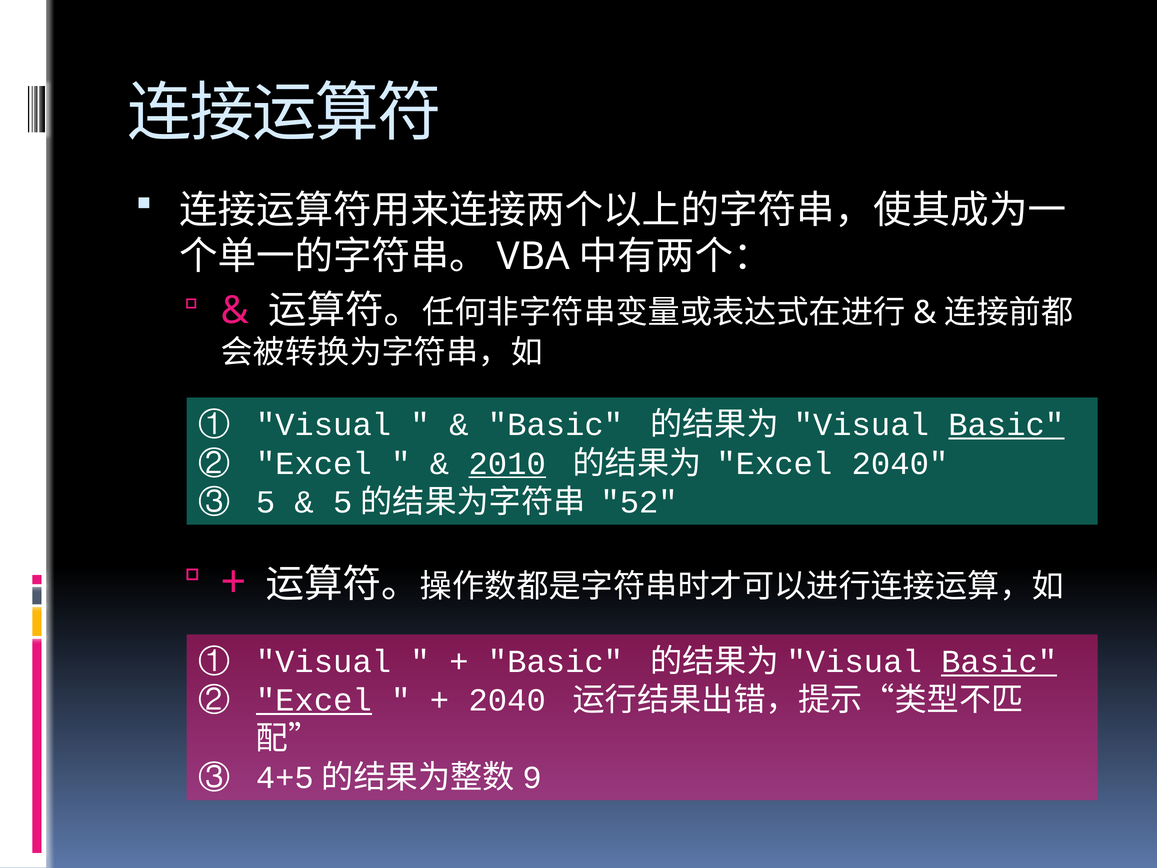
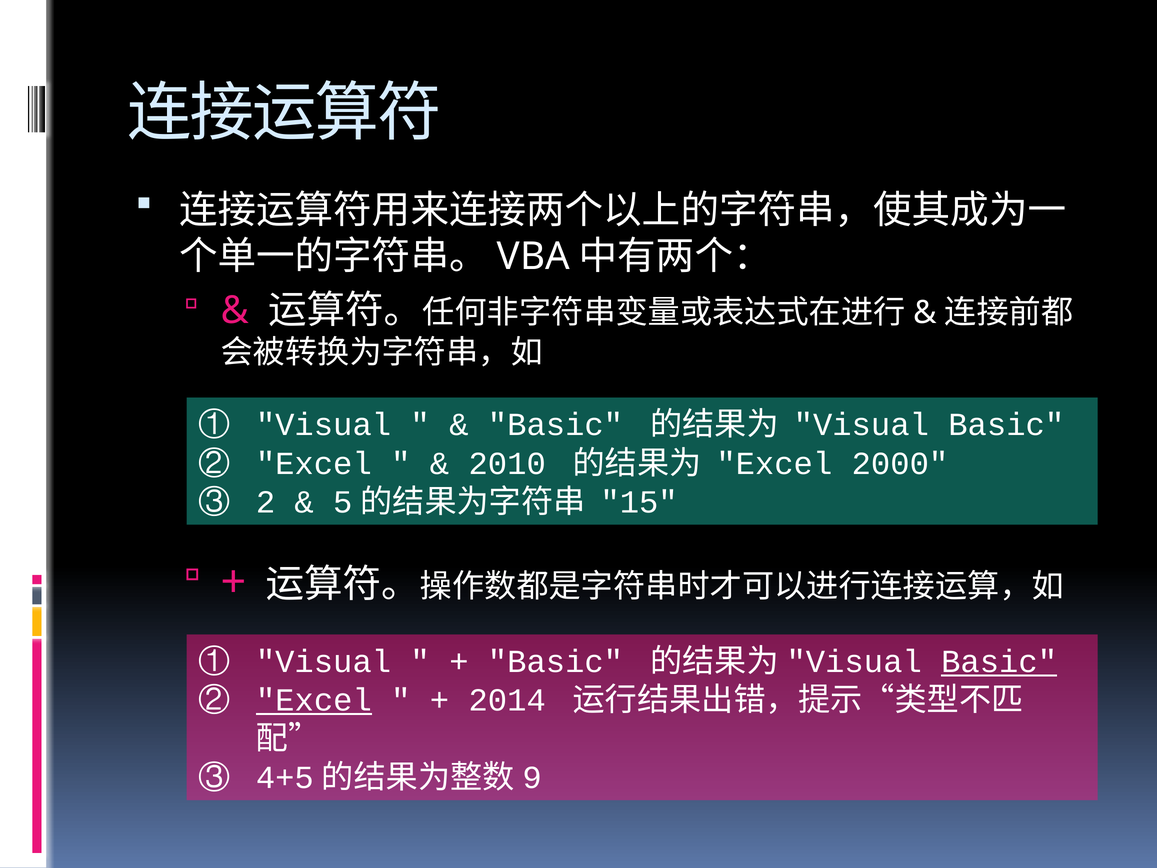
Basic underline: present -> none (1006, 425)
2010 underline: present -> none (507, 463)
Excel 2040: 2040 -> 2000 (900, 463)
5: 5 -> 2 (266, 502)
52: 52 -> 15 (639, 502)
2040: 2040 -> 2014 (507, 700)
